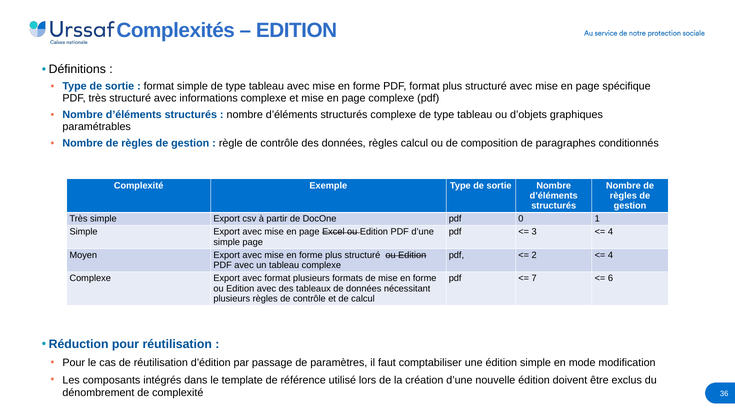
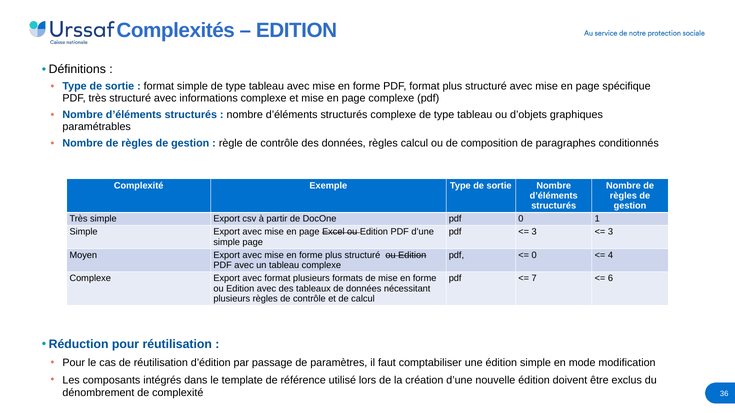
4: 4 -> 3 (610, 232)
2: 2 -> 0 (534, 255)
